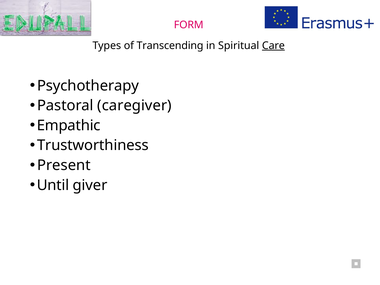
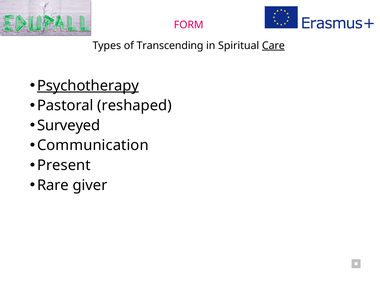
Psychotherapy underline: none -> present (88, 86)
caregiver: caregiver -> reshaped (134, 106)
Empathic: Empathic -> Surveyed (69, 125)
Trustworthiness: Trustworthiness -> Communication (93, 145)
Until: Until -> Rare (53, 185)
